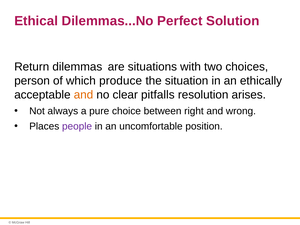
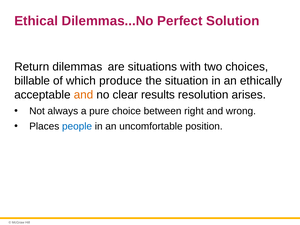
person: person -> billable (32, 81)
pitfalls: pitfalls -> results (158, 95)
people colour: purple -> blue (77, 126)
